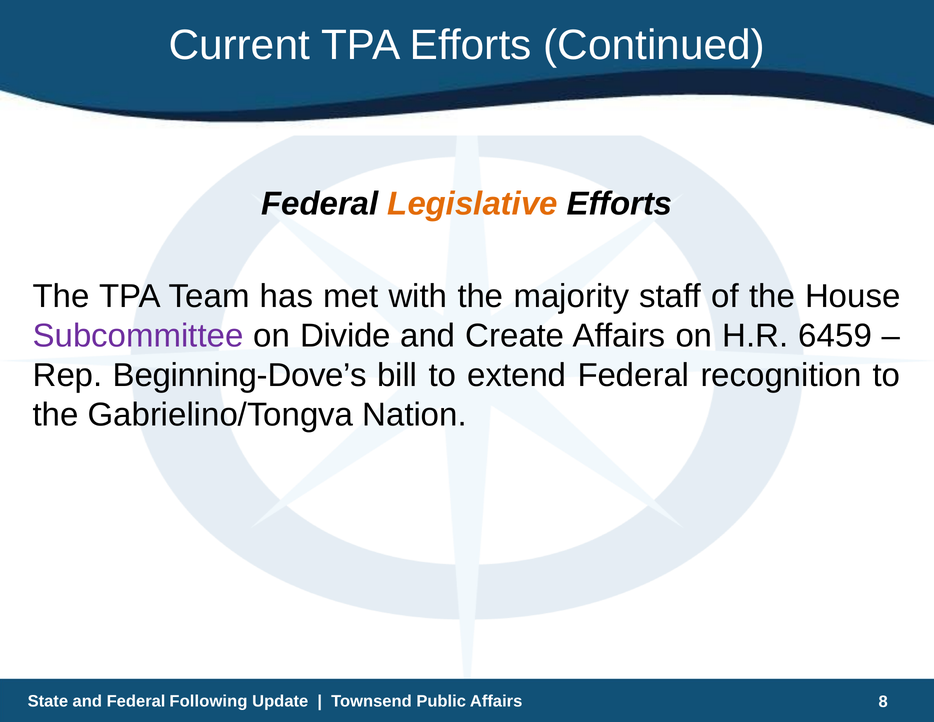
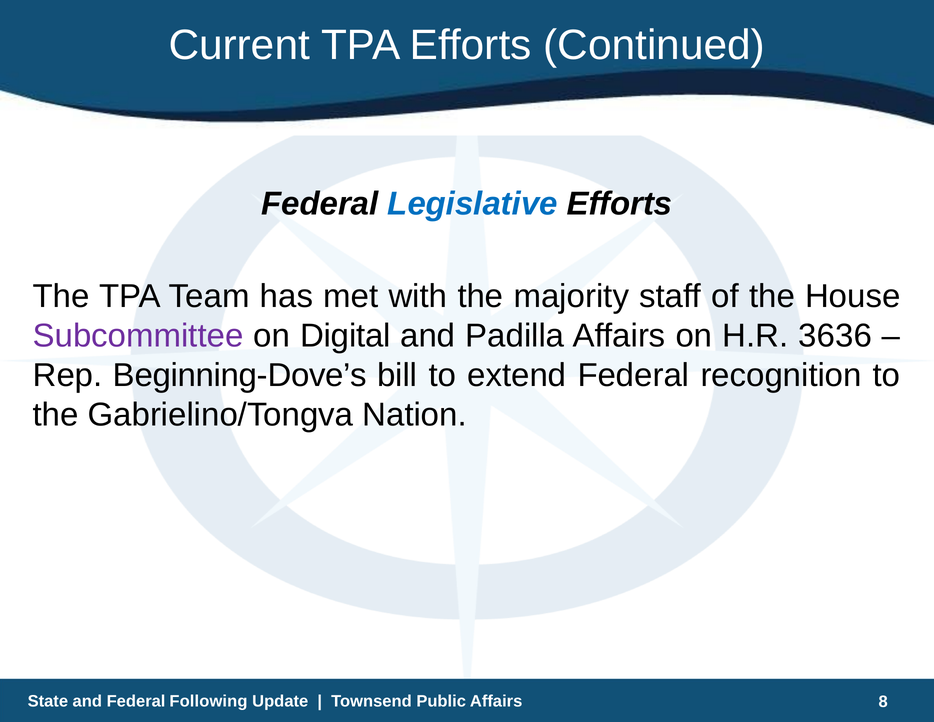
Legislative colour: orange -> blue (473, 204)
Divide: Divide -> Digital (345, 336)
Create: Create -> Padilla (515, 336)
6459: 6459 -> 3636 (835, 336)
